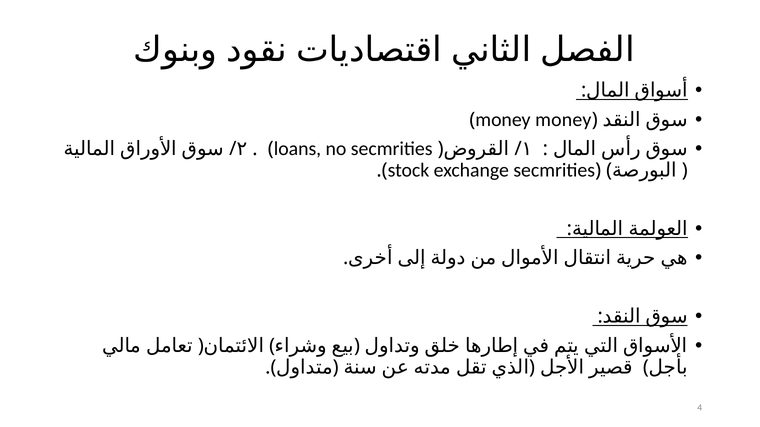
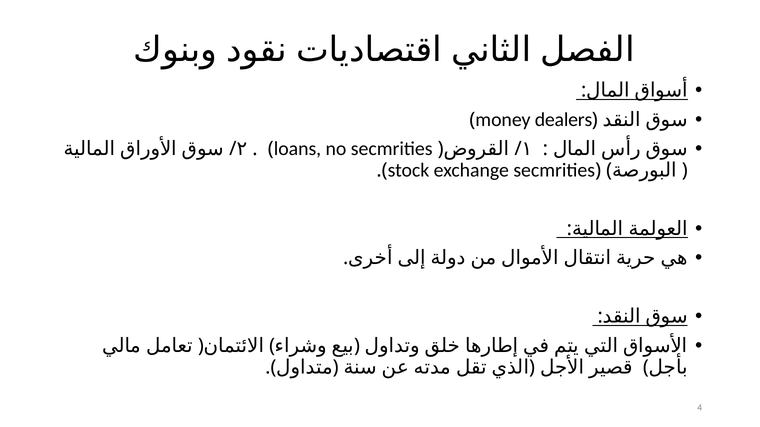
money money: money -> dealers (564, 120)
